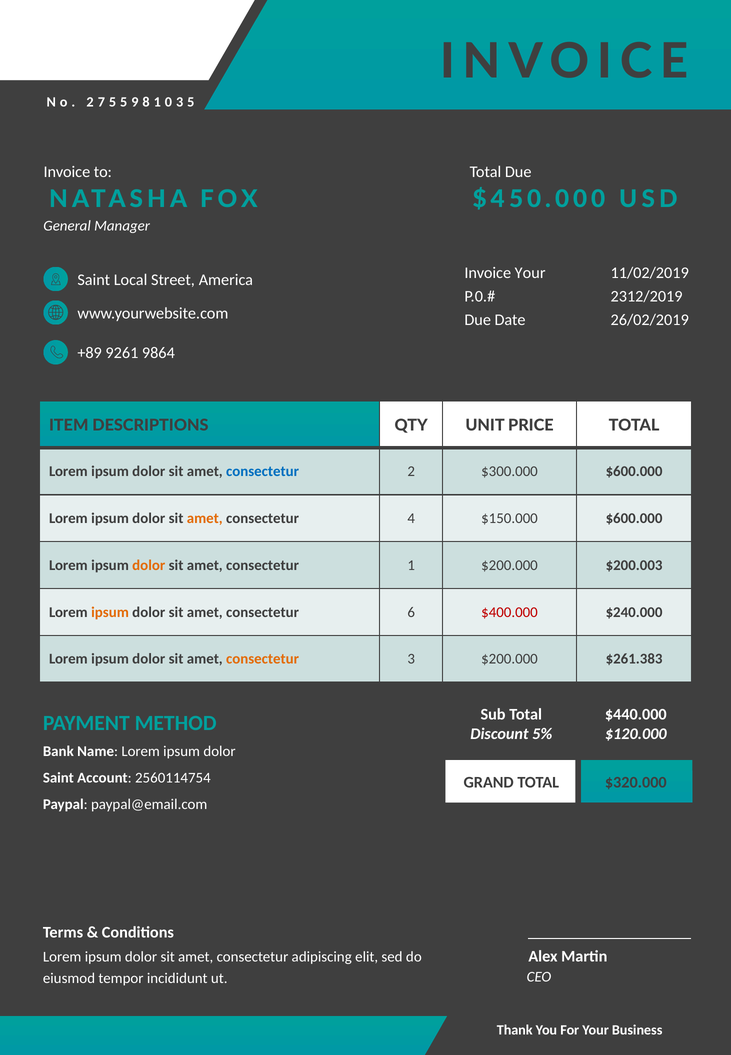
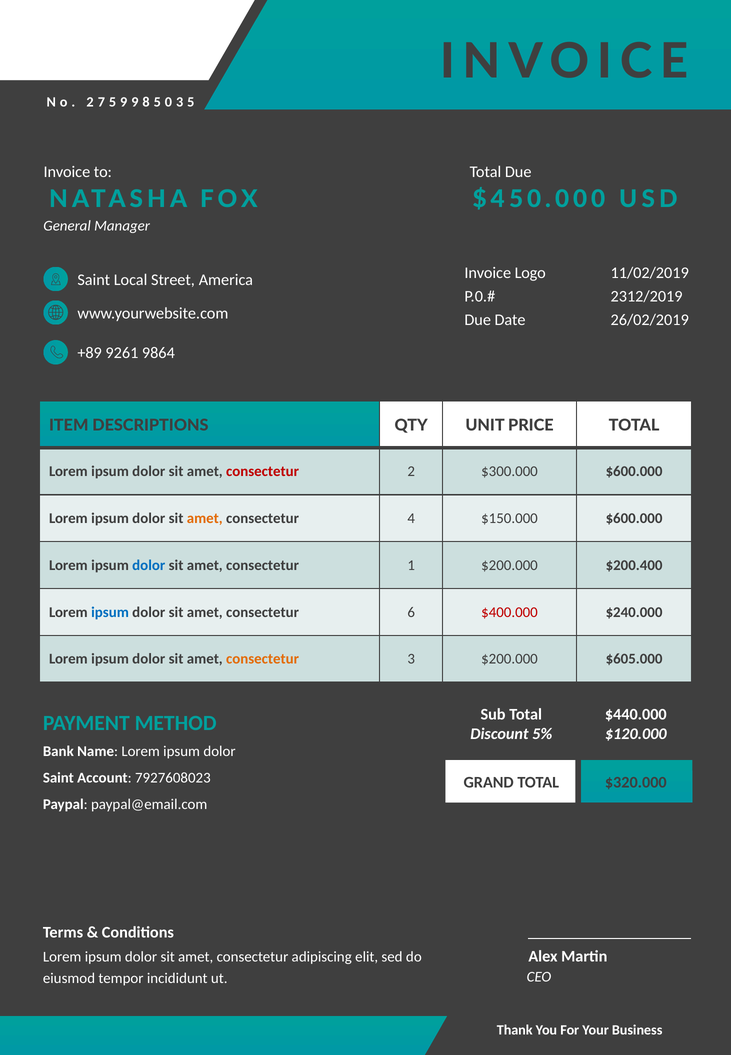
5: 5 -> 9 (124, 102)
1: 1 -> 5 (157, 102)
Invoice Your: Your -> Logo (530, 273)
consectetur colour: blue -> red (263, 472)
dolor colour: orange -> blue (149, 566)
$200.003: $200.003 -> $200.400 (634, 566)
ipsum colour: orange -> blue (110, 613)
$261.383: $261.383 -> $605.000 (634, 660)
2560114754: 2560114754 -> 7927608023 (173, 779)
